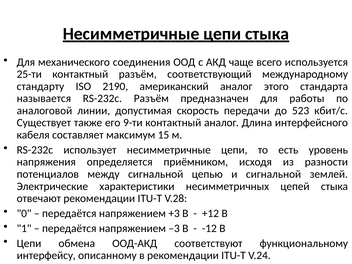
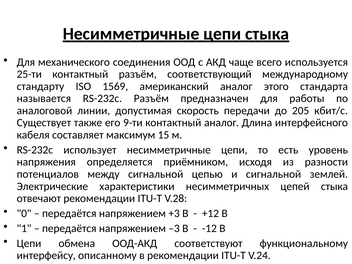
2190: 2190 -> 1569 (115, 86)
523: 523 -> 205 (301, 111)
